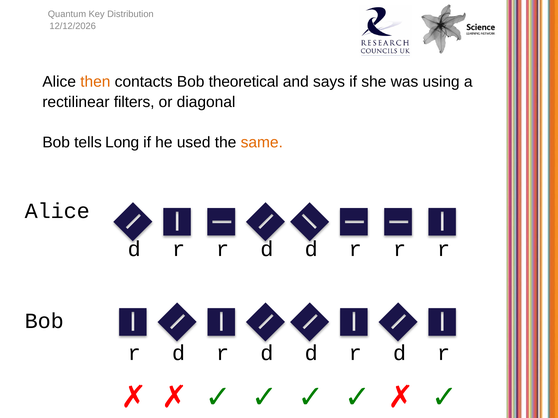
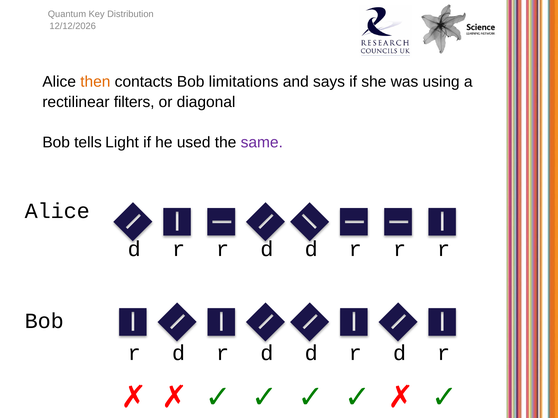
theoretical: theoretical -> limitations (244, 82)
Long: Long -> Light (122, 142)
same colour: orange -> purple (262, 142)
